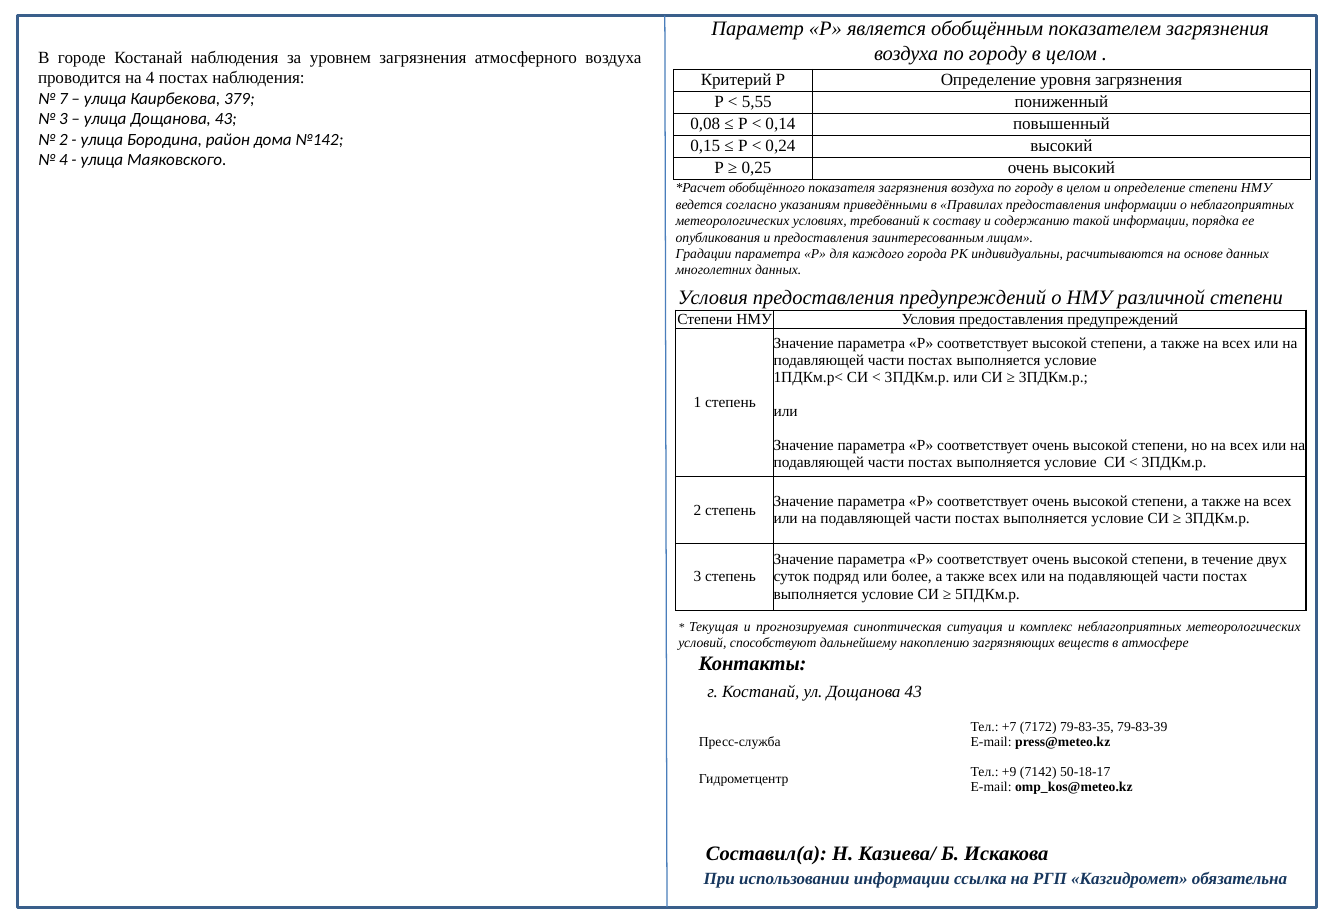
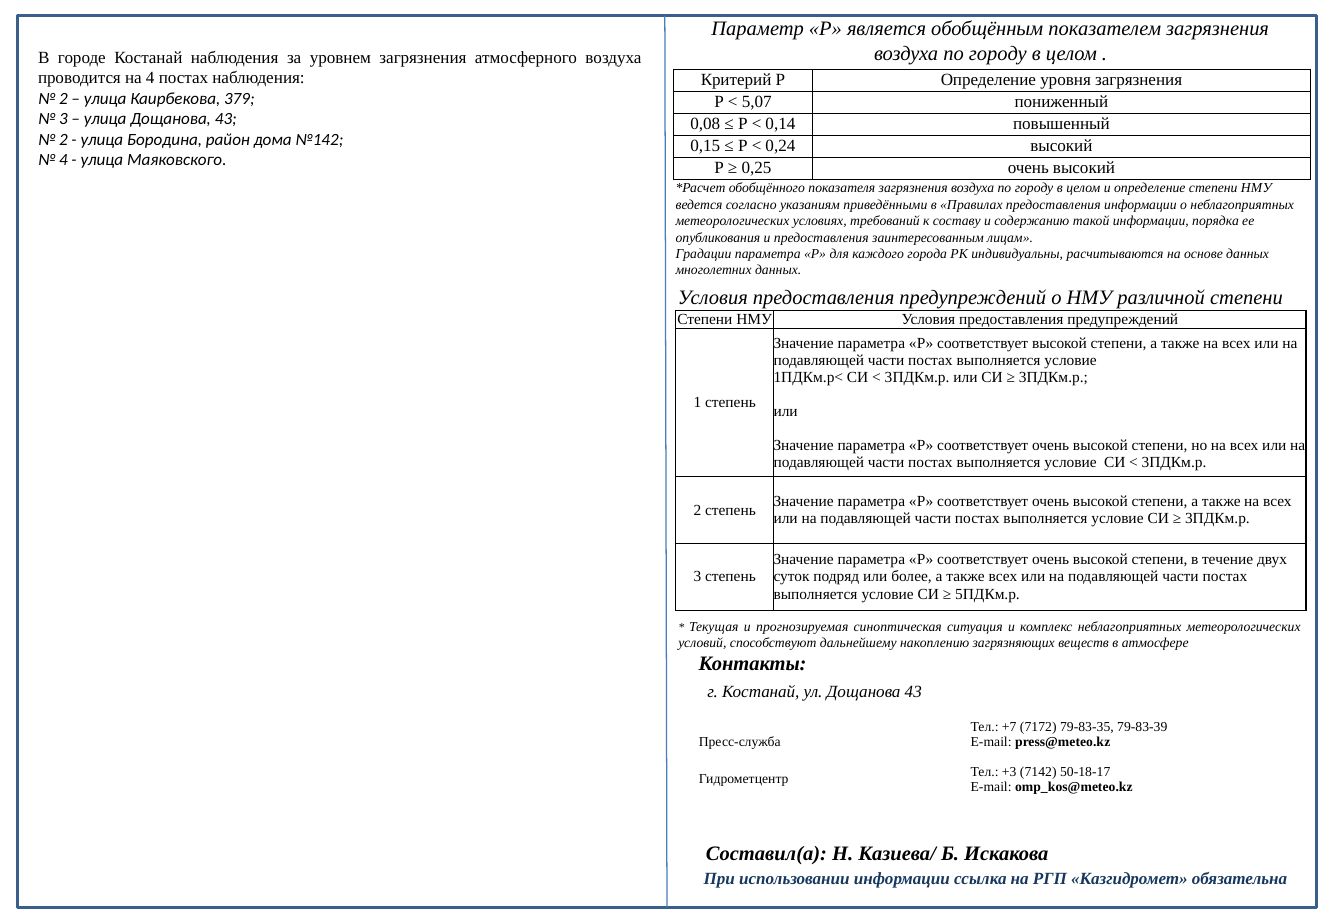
7: 7 -> 2 (63, 99)
5,55: 5,55 -> 5,07 (757, 102)
+9: +9 -> +3 (1009, 772)
